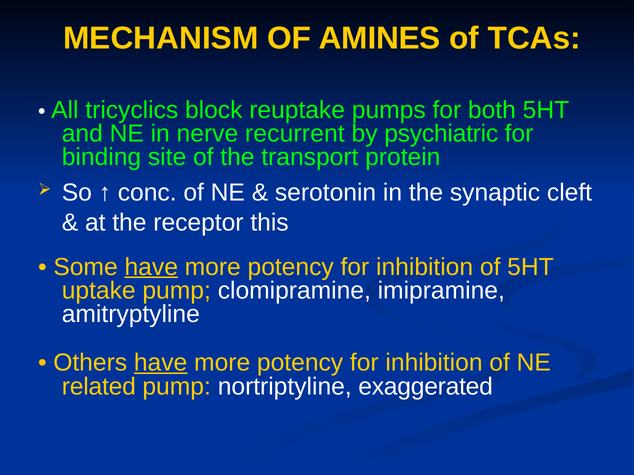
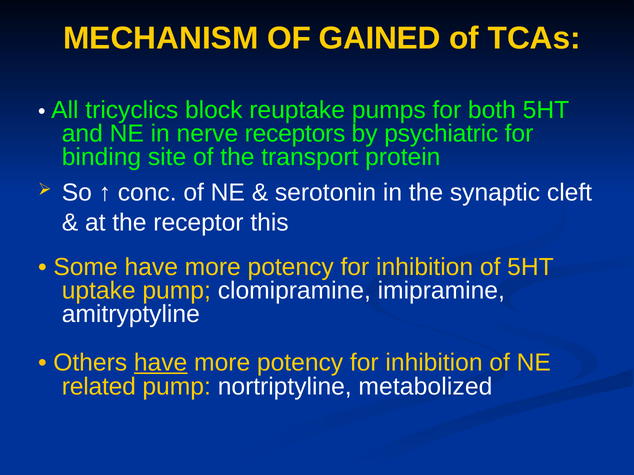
AMINES: AMINES -> GAINED (380, 38)
recurrent: recurrent -> receptors (295, 134)
have underline: present -> none (151, 267)
exaggerated: exaggerated -> metabolized (425, 387)
